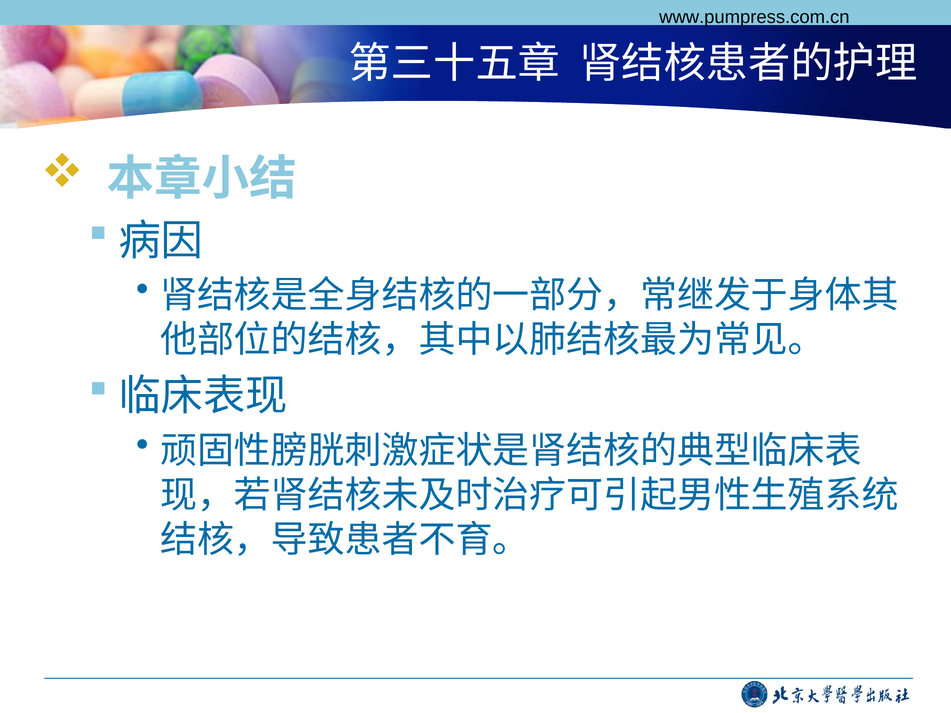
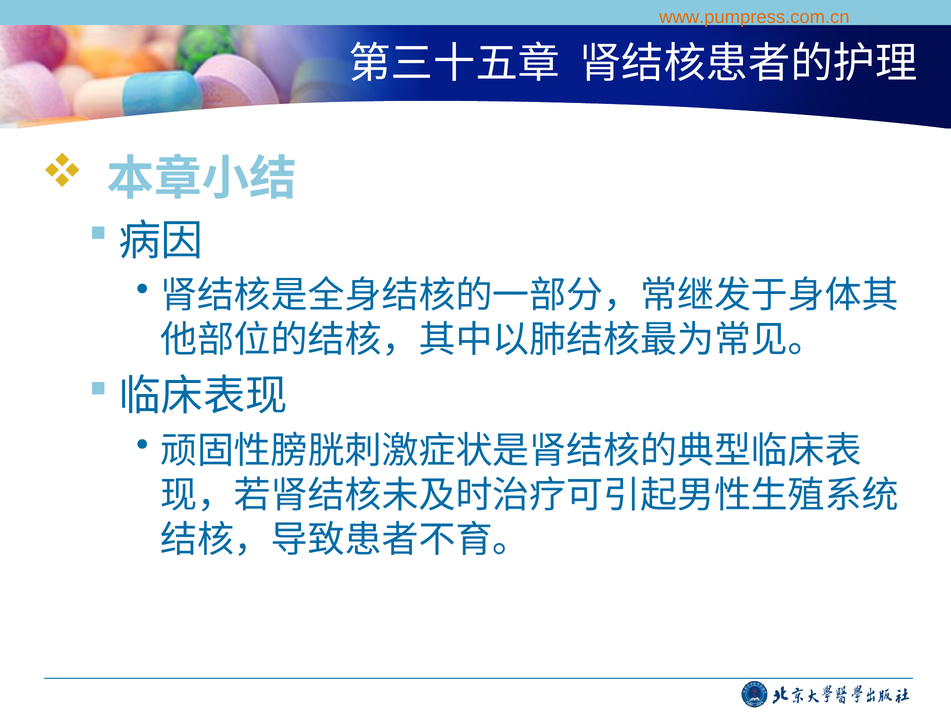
www.pumpress.com.cn colour: black -> orange (754, 17)
